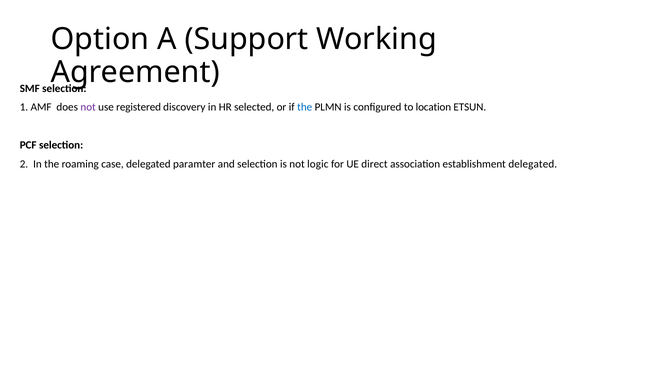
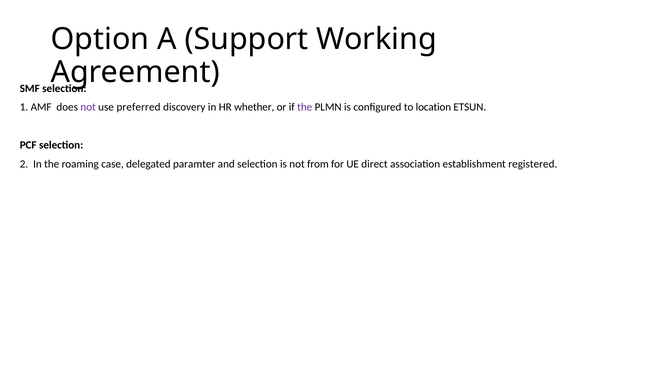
registered: registered -> preferred (139, 107)
selected: selected -> whether (254, 107)
the colour: blue -> purple (305, 107)
logic: logic -> from (318, 164)
establishment delegated: delegated -> registered (533, 164)
